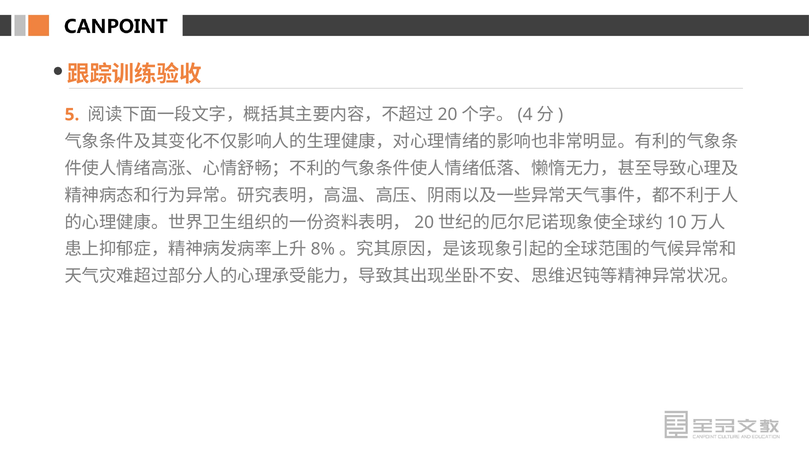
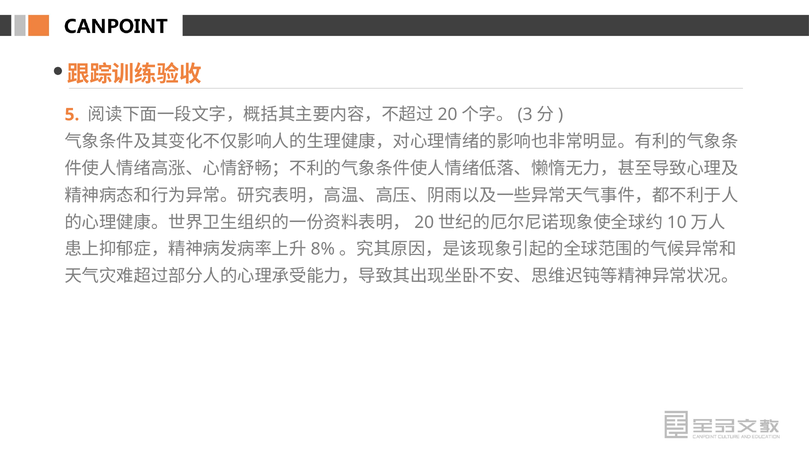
4: 4 -> 3 (525, 115)
